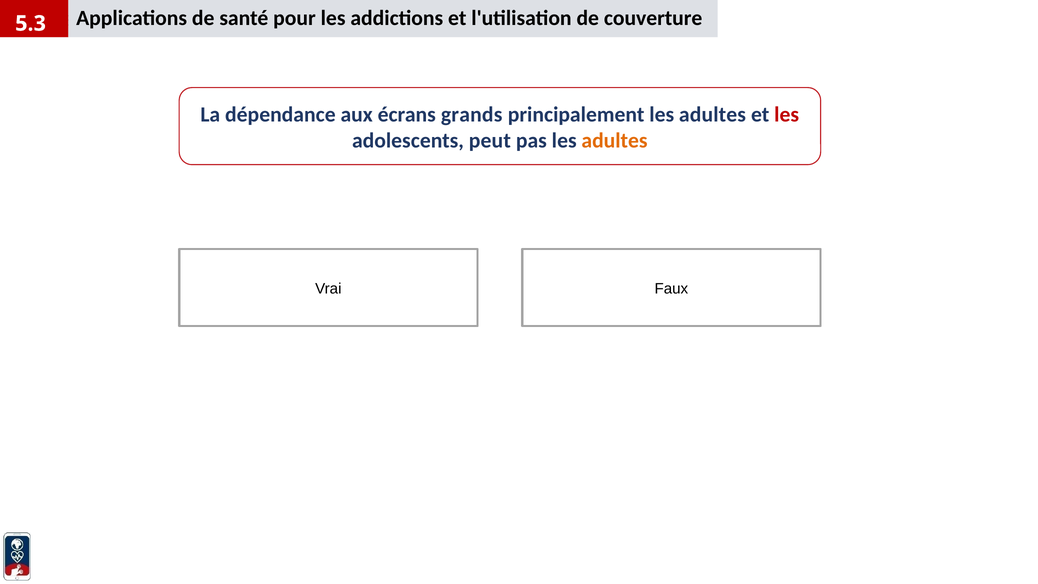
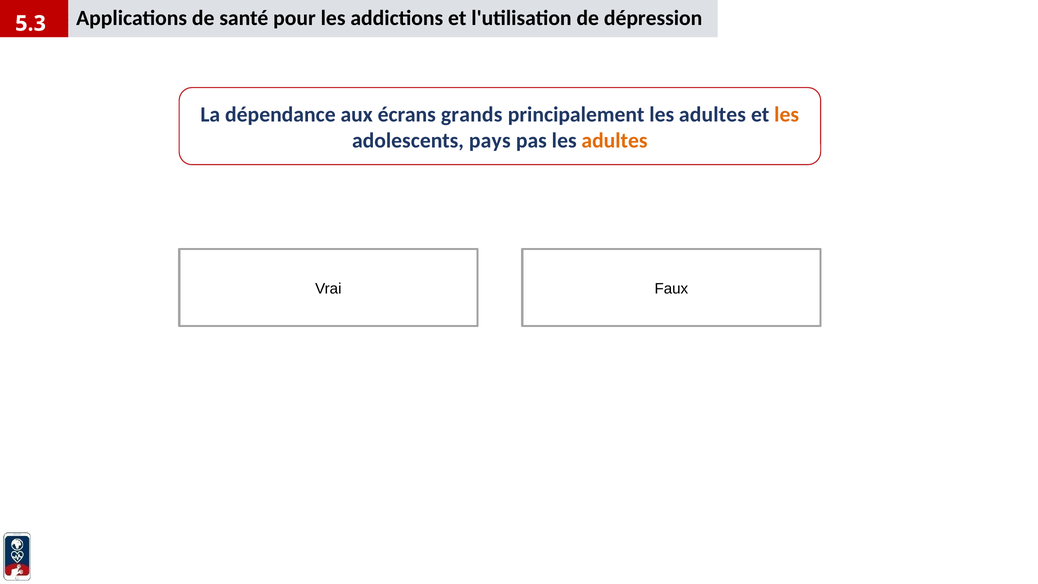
couverture: couverture -> dépression (653, 18)
les colour: red -> orange (787, 115)
peut: peut -> pays (490, 141)
